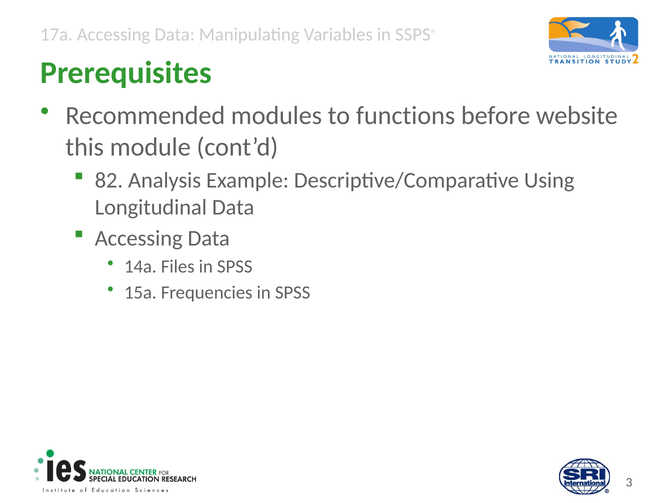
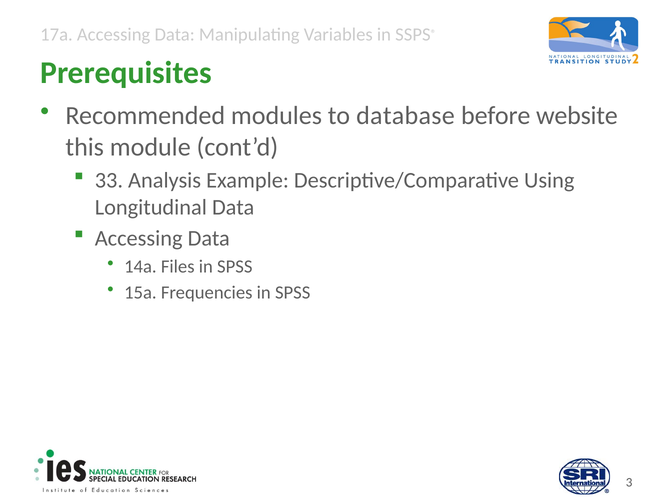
functions: functions -> database (405, 116)
82: 82 -> 33 (109, 181)
